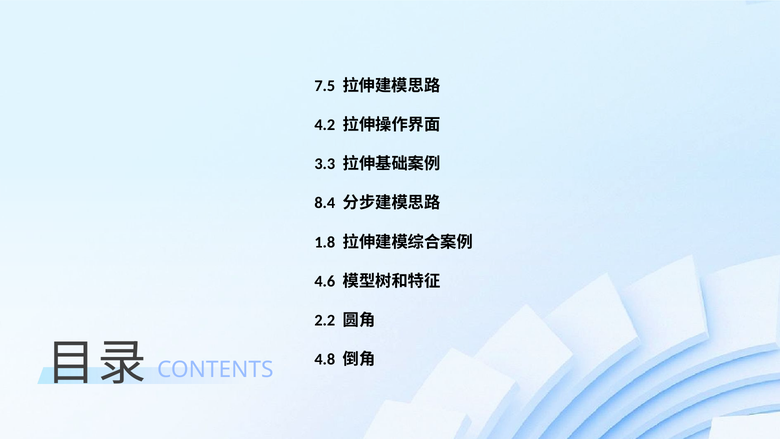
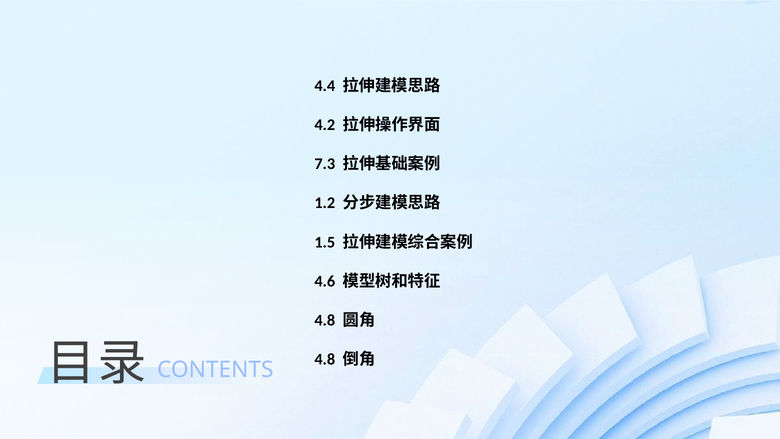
7.5: 7.5 -> 4.4 (325, 86)
3.3: 3.3 -> 7.3 (325, 164)
8.4: 8.4 -> 1.2 (325, 203)
1.8: 1.8 -> 1.5 (325, 242)
2.2: 2.2 -> 4.8 (325, 320)
